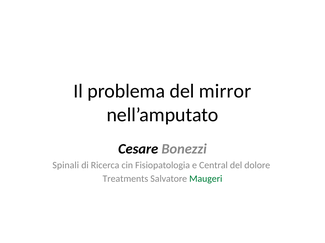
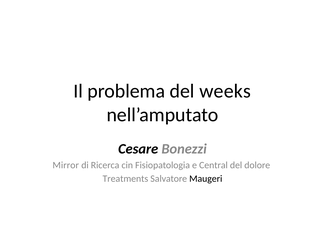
mirror: mirror -> weeks (225, 91)
Spinali: Spinali -> Mirror (66, 166)
Maugeri colour: green -> black (206, 179)
